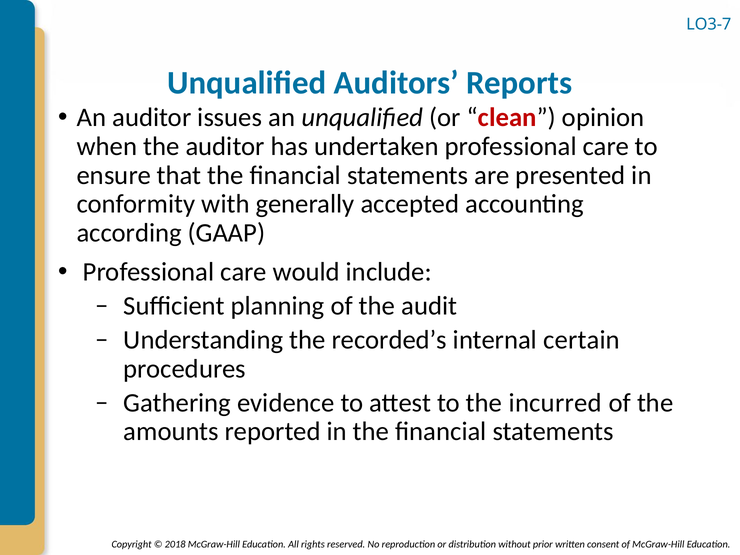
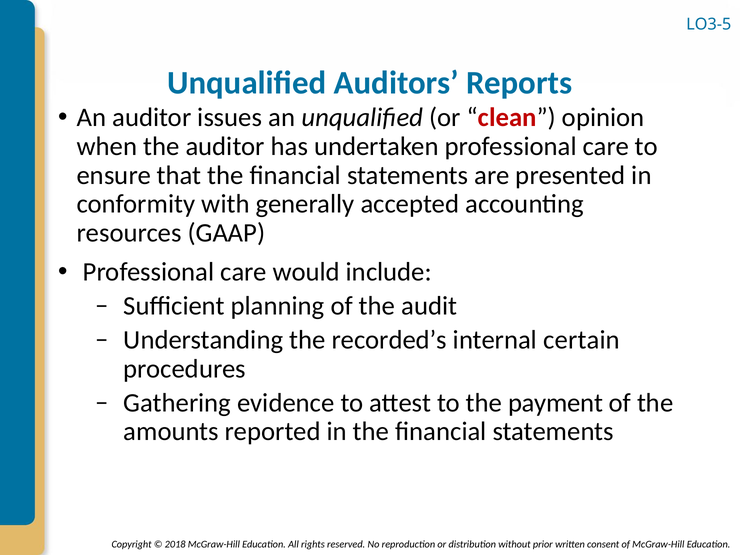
LO3-7: LO3-7 -> LO3-5 (709, 24)
according: according -> resources (129, 233)
incurred: incurred -> payment (556, 403)
